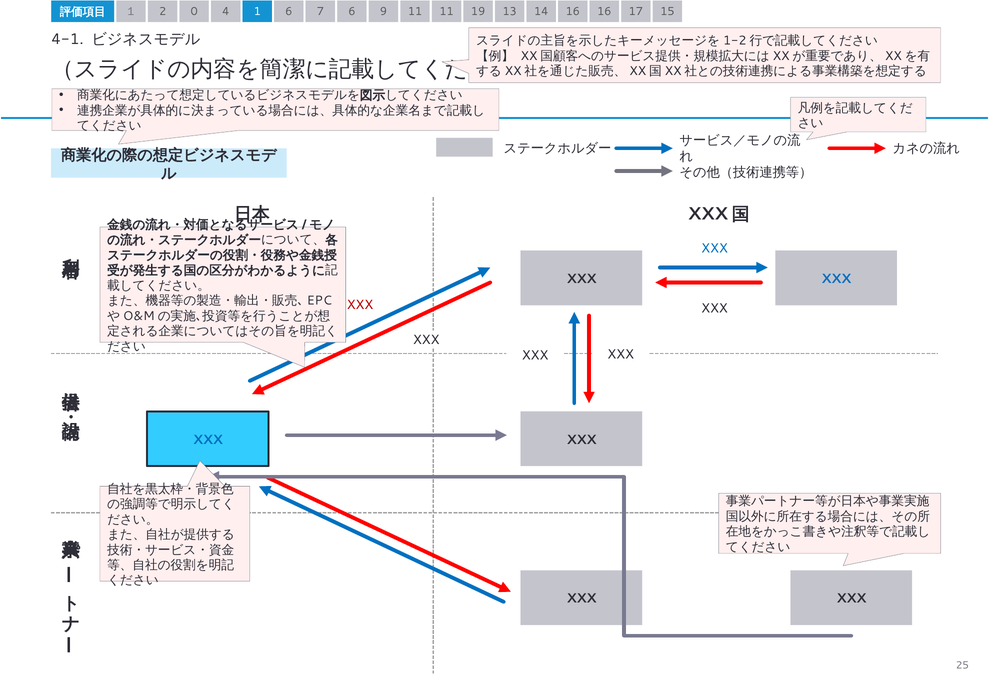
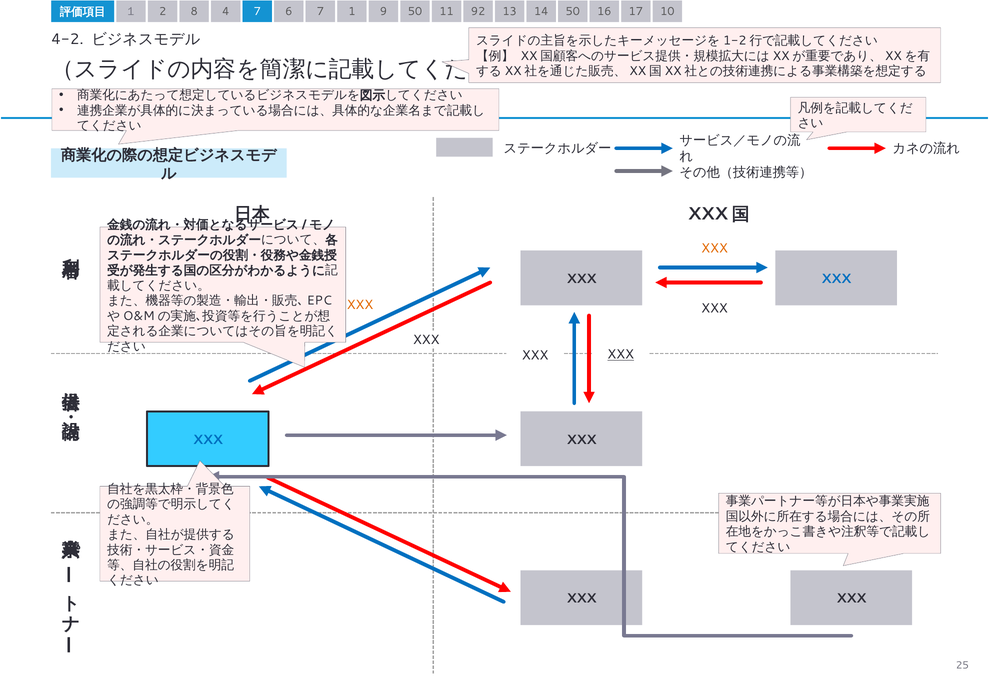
0: 0 -> 8 (194, 12)
4 1: 1 -> 7 (257, 12)
7 6: 6 -> 1 (352, 12)
9 11: 11 -> 50 (415, 12)
19: 19 -> 92 (478, 12)
14 16: 16 -> 50 (573, 12)
15: 15 -> 10 (667, 12)
4-1: 4-1 -> 4-2 (67, 39)
XXX colour: blue -> orange (714, 248)
XXX colour: red -> orange (360, 305)
XXX underline: none -> present (621, 354)
